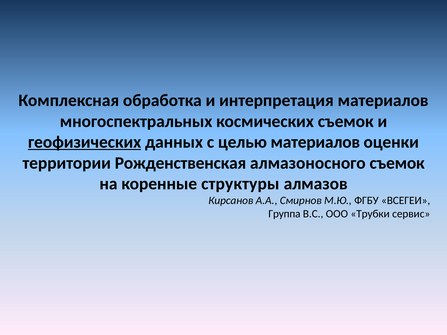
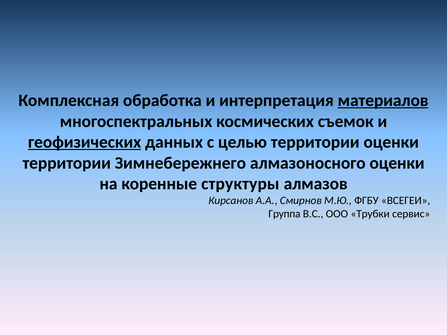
материалов underline: none -> present (383, 100)
целью материалов: материалов -> территории (315, 142)
Рожденственская: Рожденственская -> Зимнебережнего (180, 163)
алмазоносного съемок: съемок -> оценки (397, 163)
